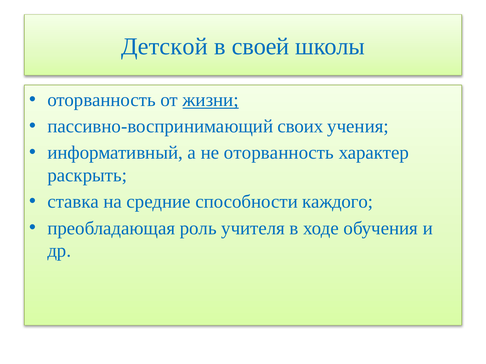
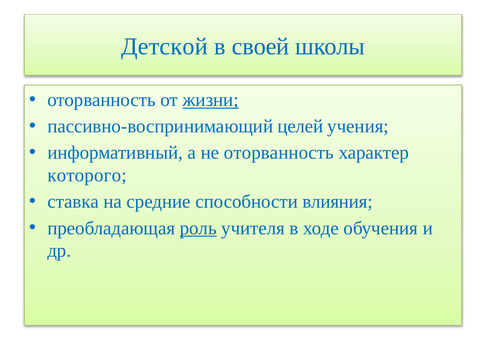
своих: своих -> целей (300, 127)
раскрыть: раскрыть -> которого (87, 176)
каждого: каждого -> влияния (338, 202)
роль underline: none -> present (198, 228)
